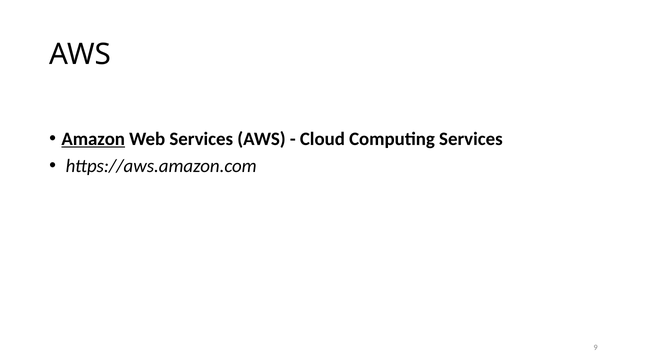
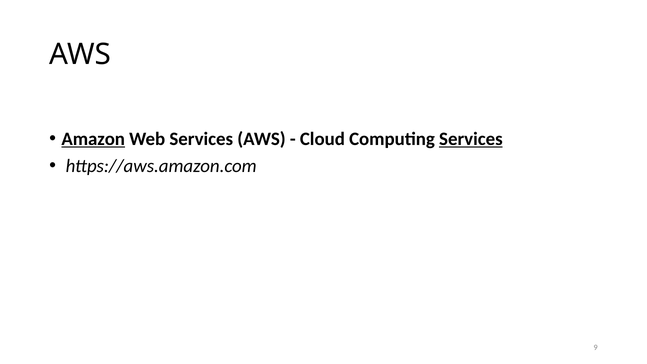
Services underline: none -> present (471, 139)
